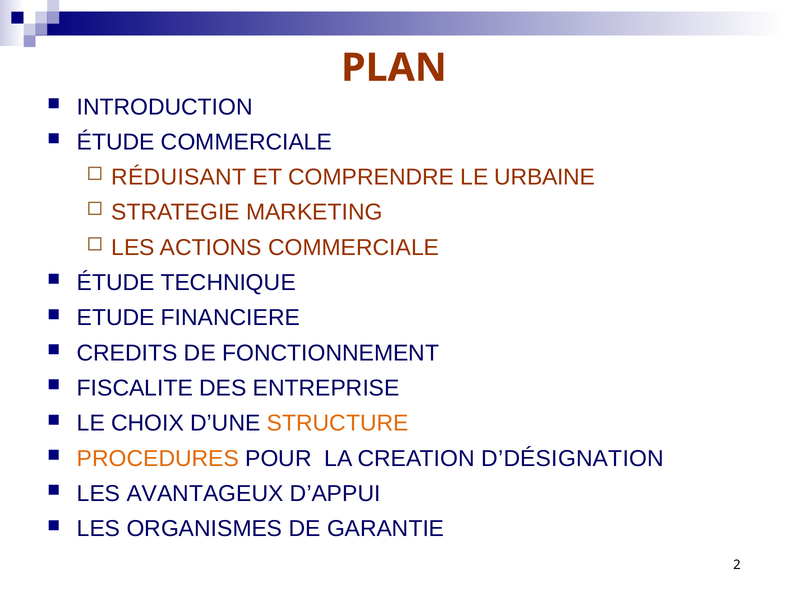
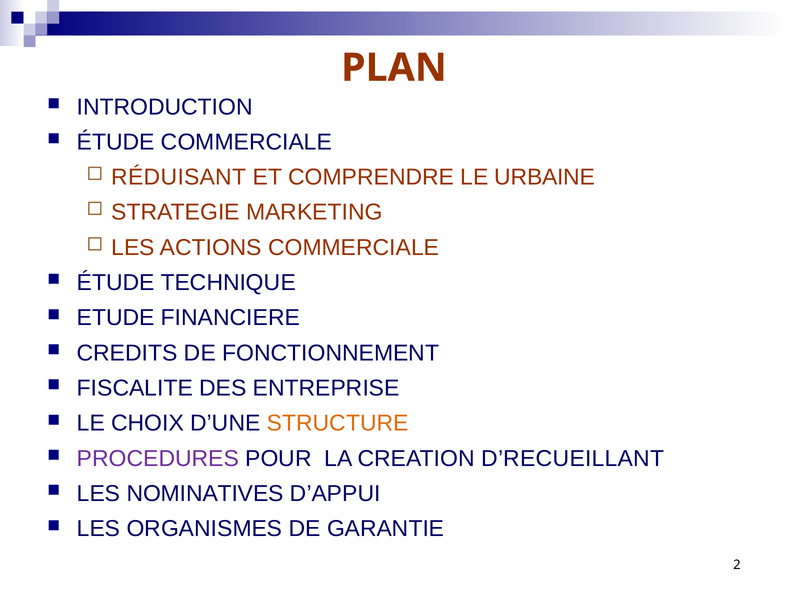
PROCEDURES colour: orange -> purple (158, 458)
D’DÉSIGNATION: D’DÉSIGNATION -> D’RECUEILLANT (573, 458)
AVANTAGEUX: AVANTAGEUX -> NOMINATIVES (205, 494)
